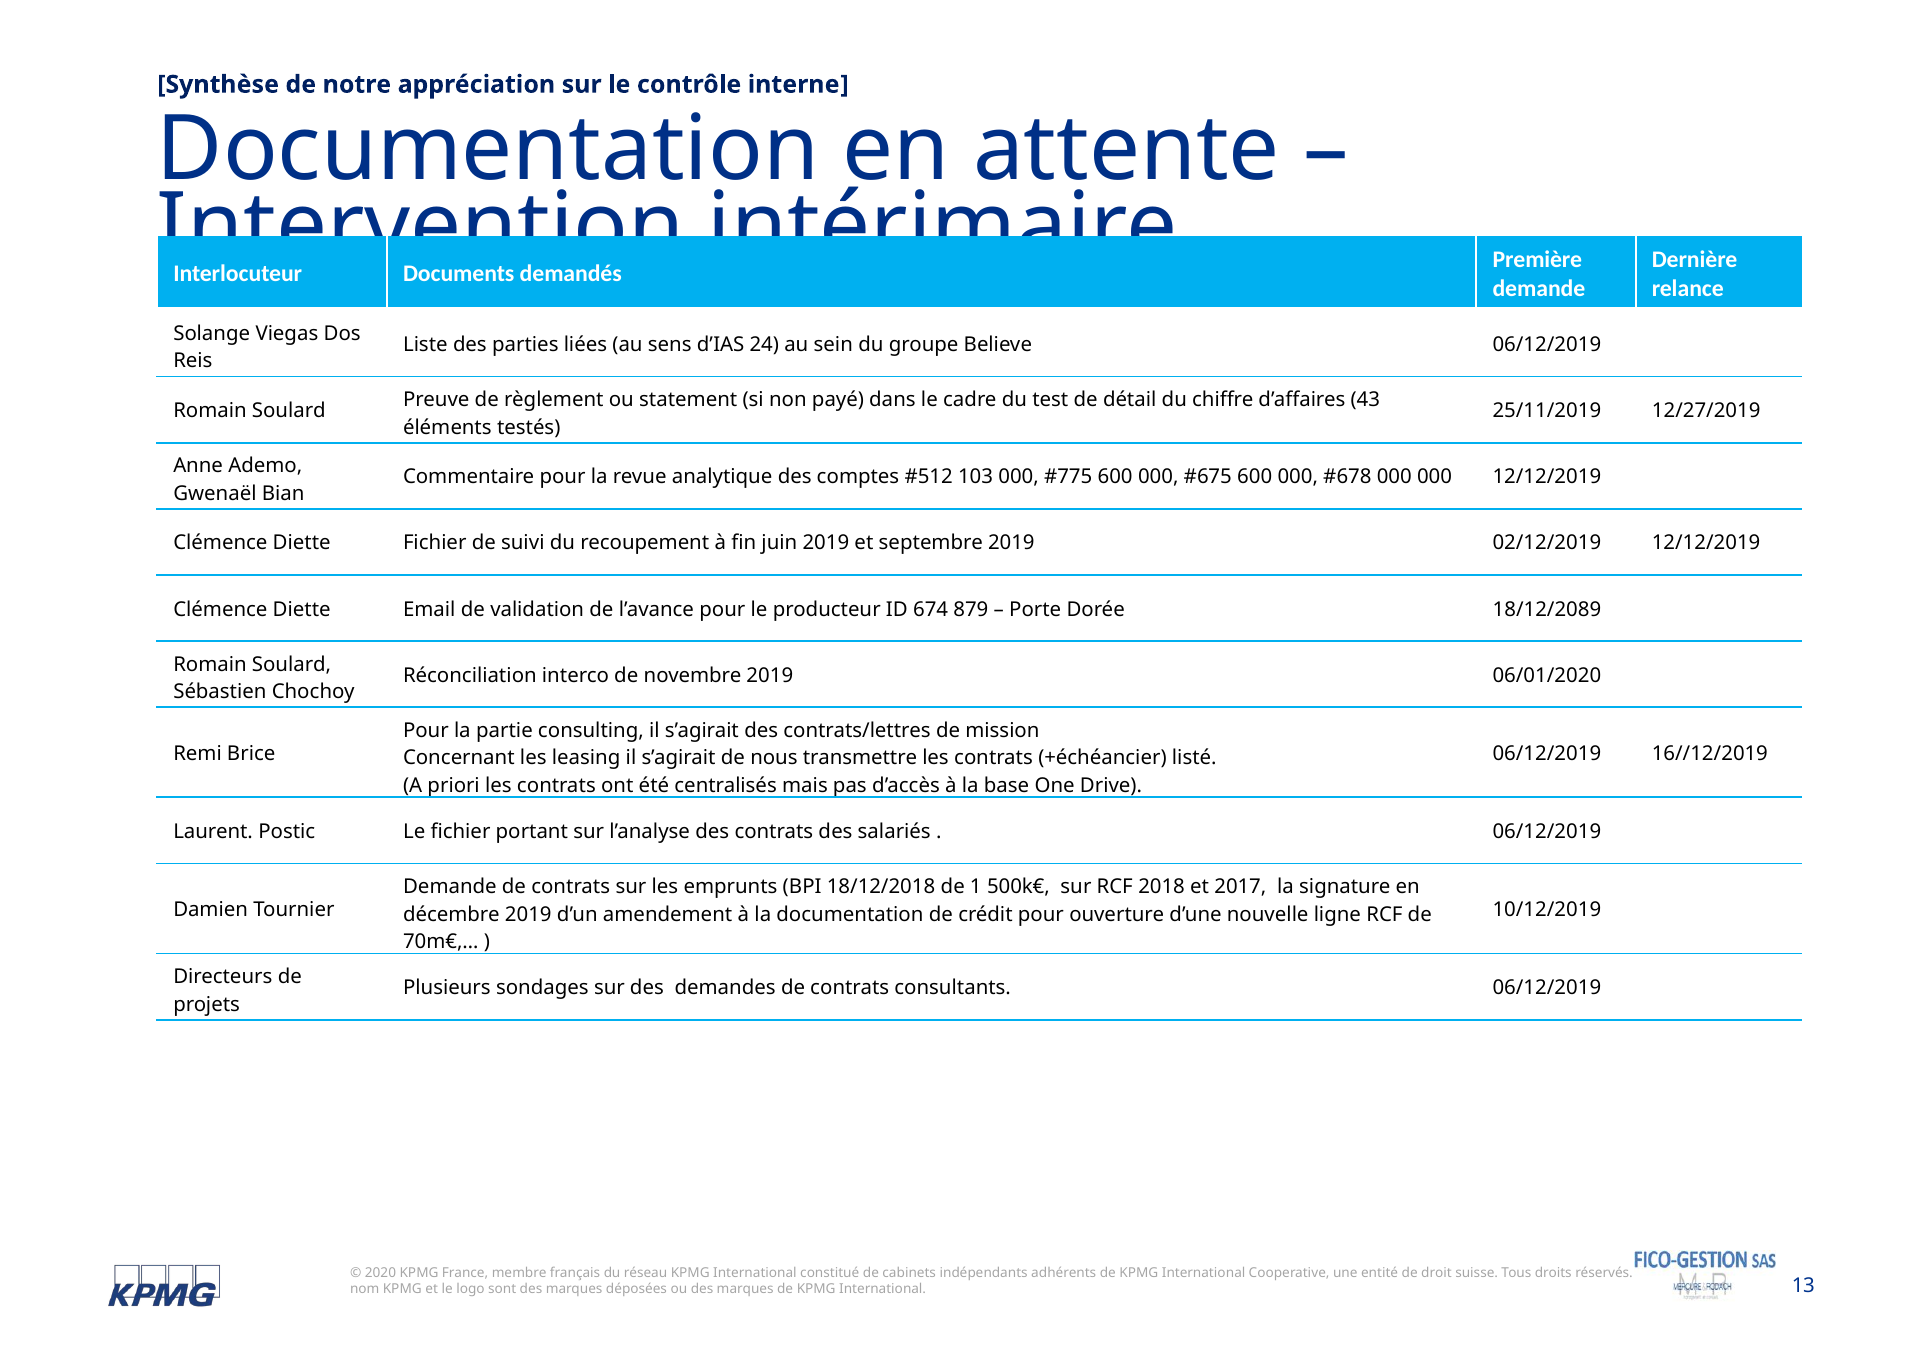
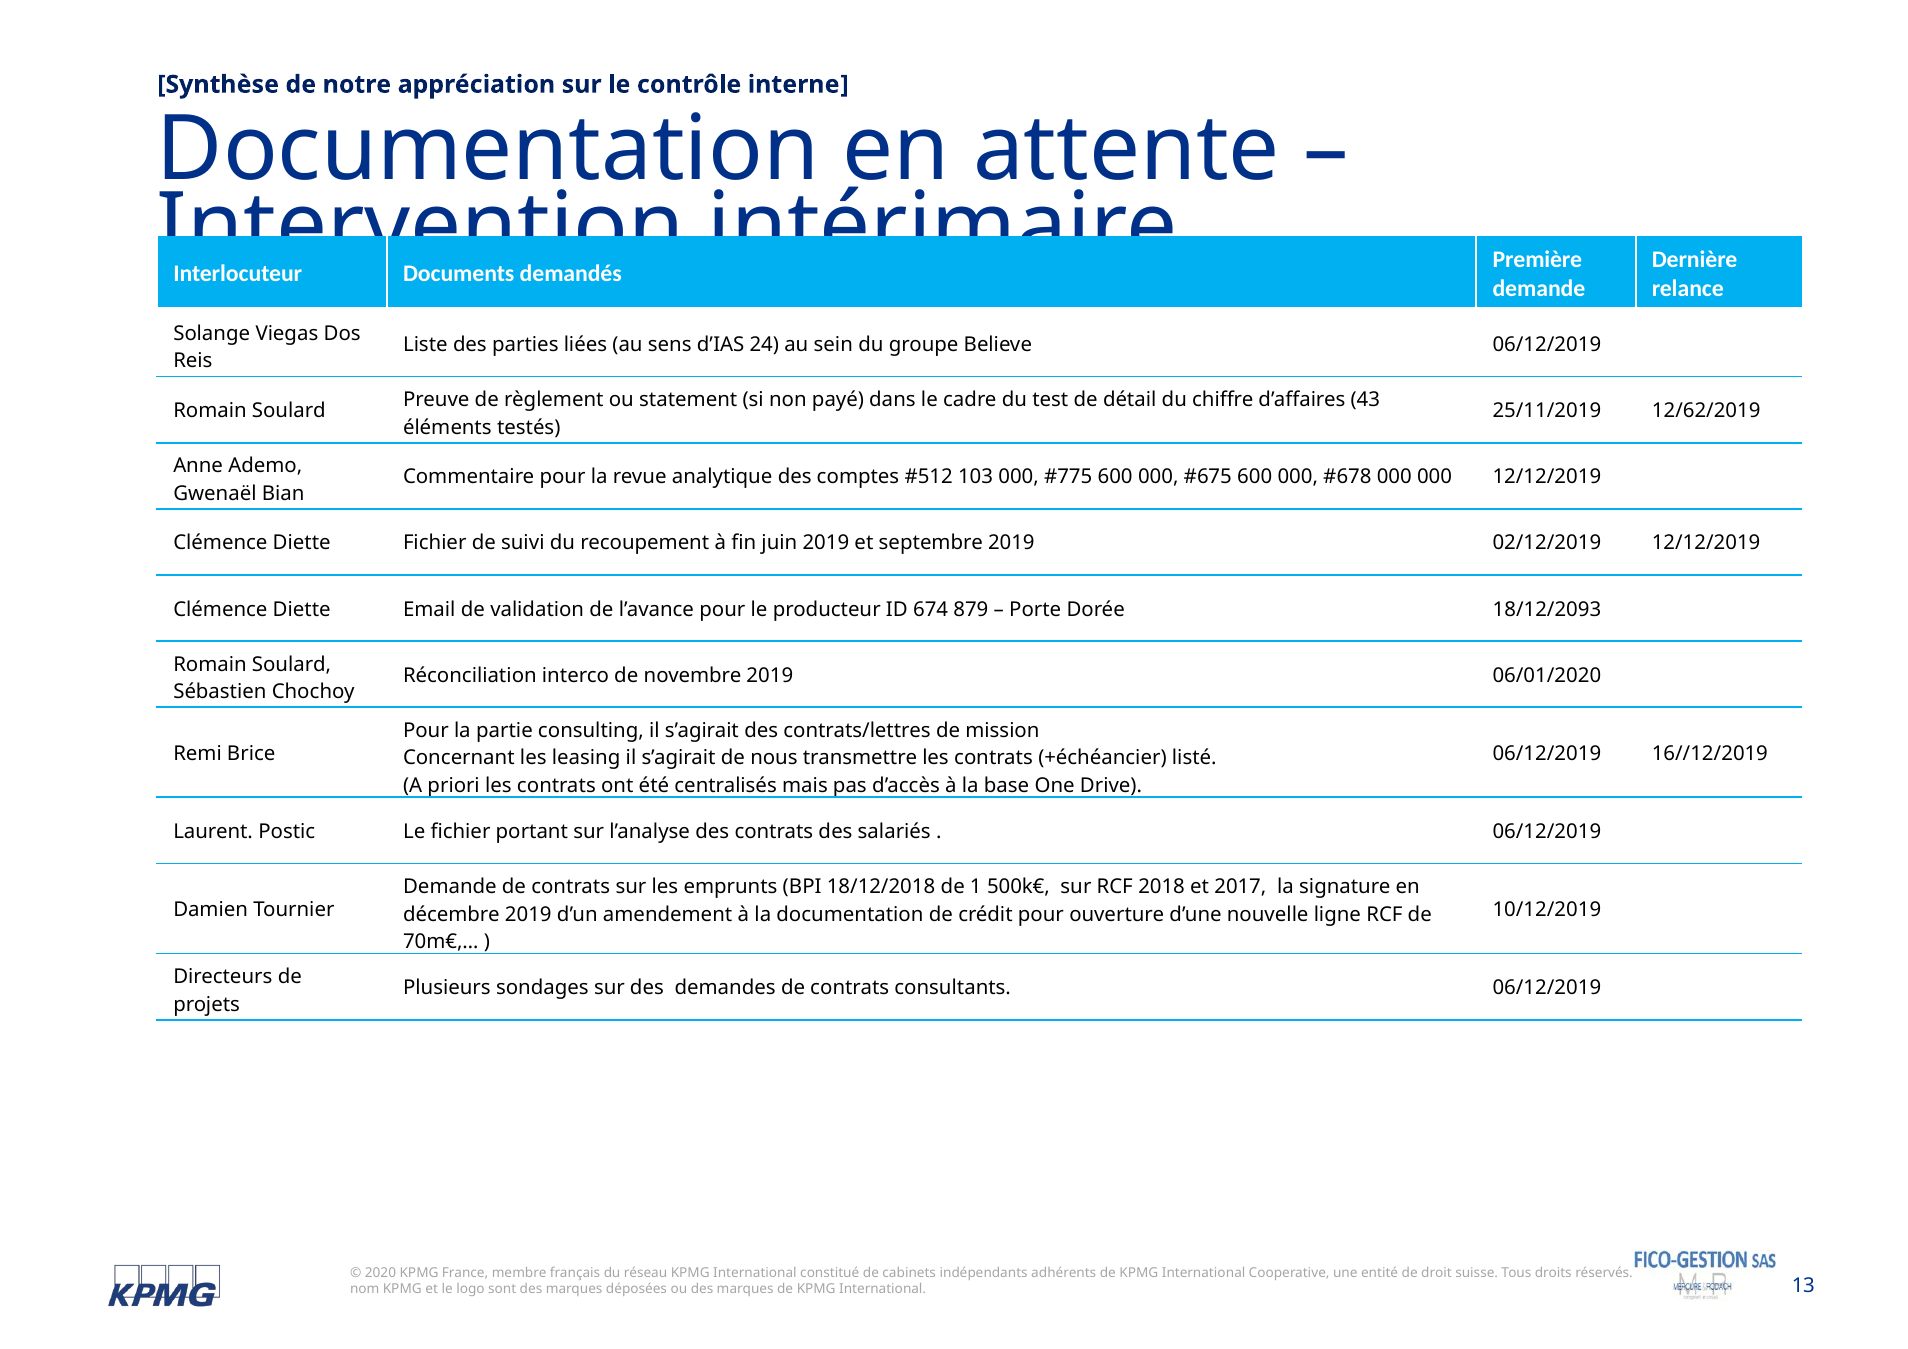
12/27/2019: 12/27/2019 -> 12/62/2019 (1706, 411)
18/12/2089: 18/12/2089 -> 18/12/2093 (1547, 609)
